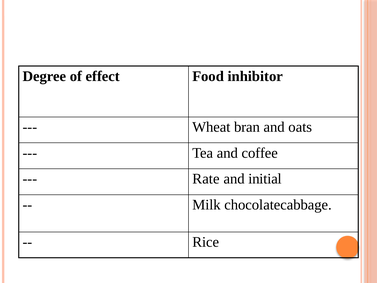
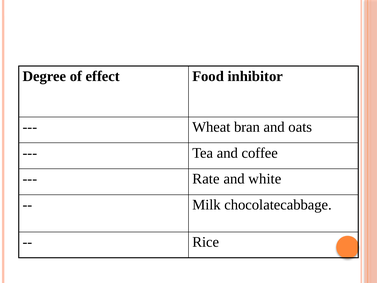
initial: initial -> white (265, 179)
